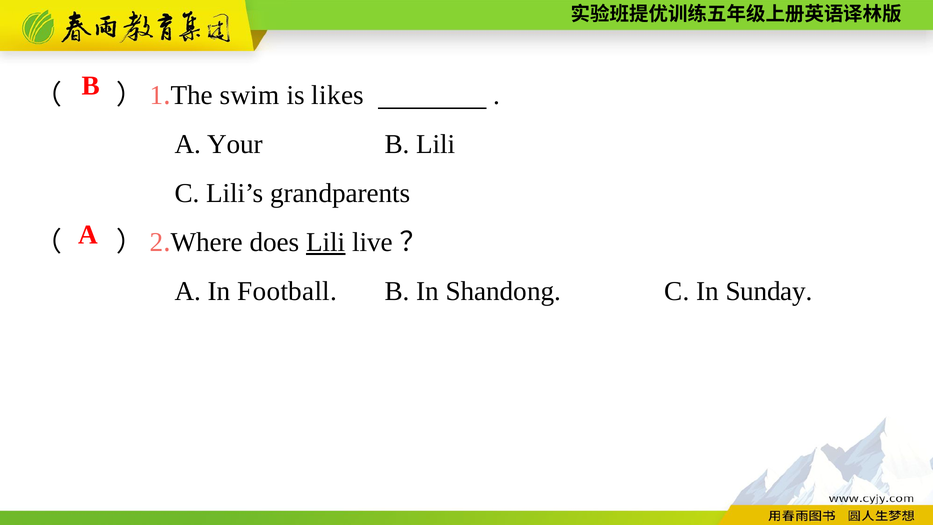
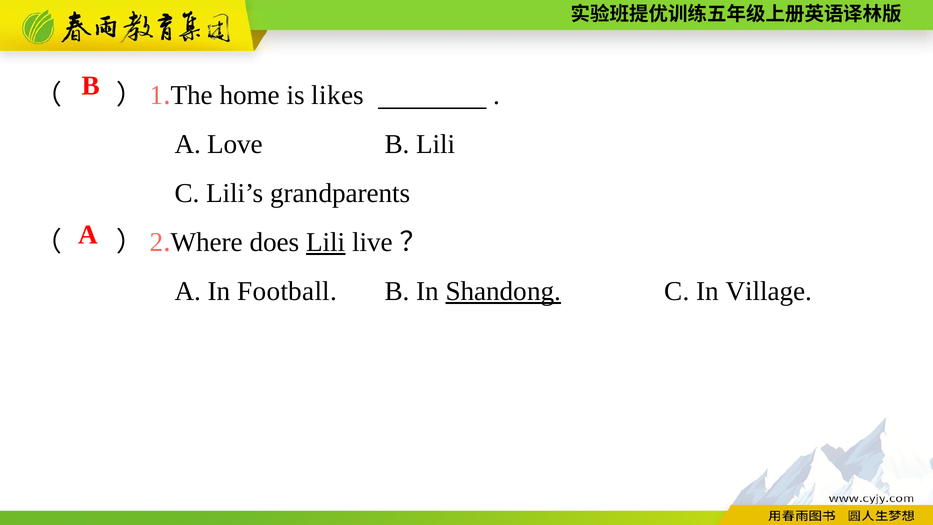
swim: swim -> home (250, 95)
Your: Your -> Love (235, 144)
Shandong underline: none -> present (503, 291)
Sunday: Sunday -> Village (769, 291)
